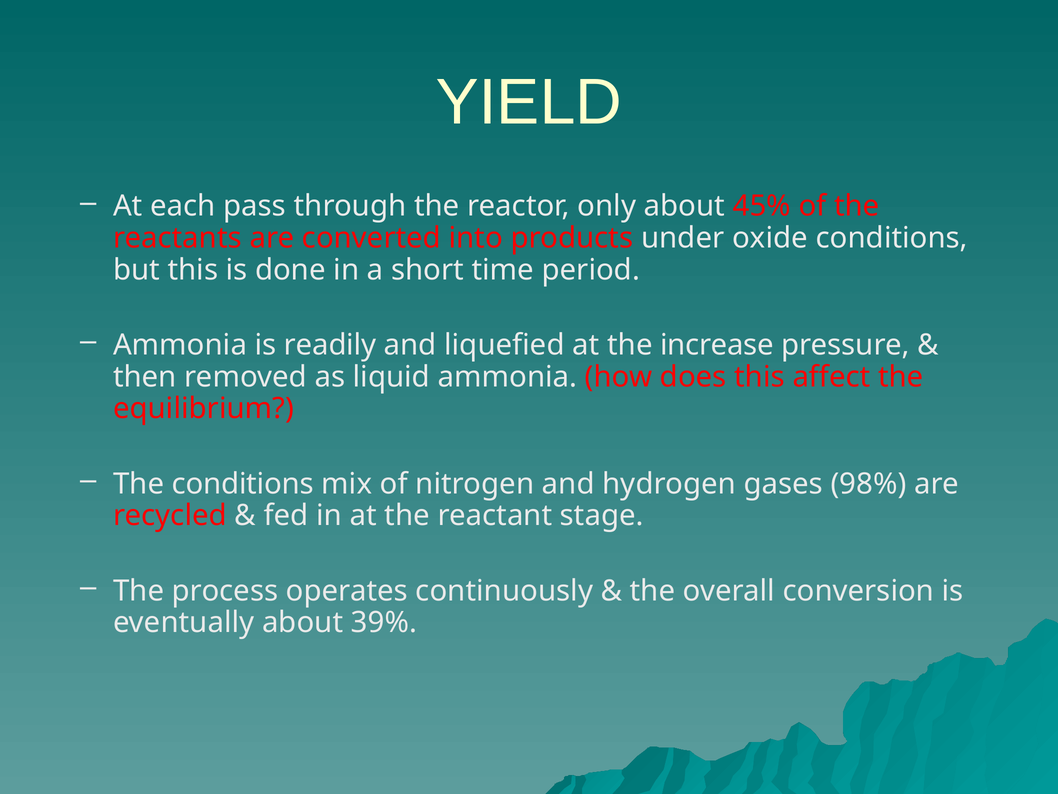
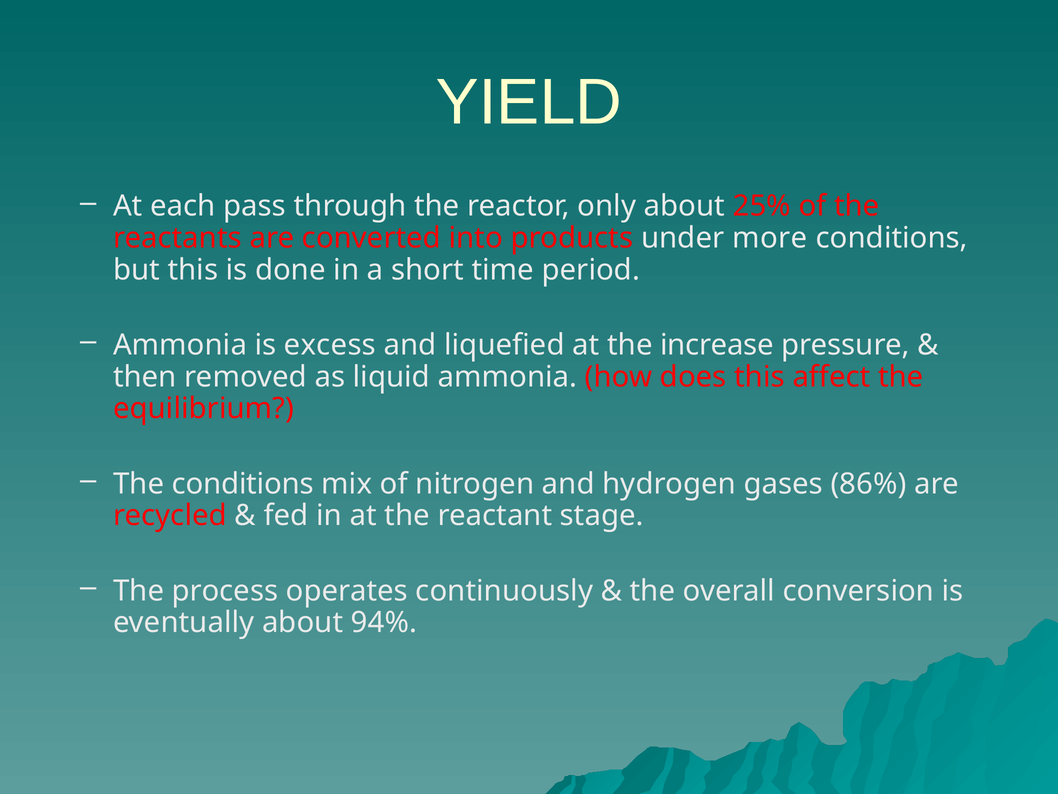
45%: 45% -> 25% (762, 206)
oxide: oxide -> more (770, 238)
readily: readily -> excess (330, 345)
98%: 98% -> 86% (868, 484)
39%: 39% -> 94% (384, 622)
